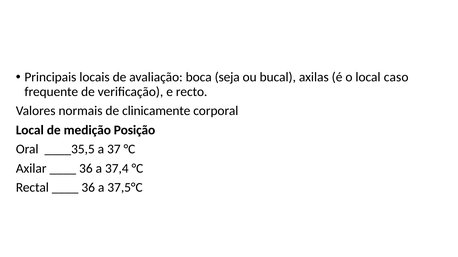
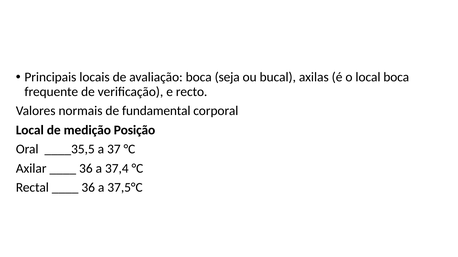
local caso: caso -> boca (396, 77)
clinicamente: clinicamente -> fundamental (156, 111)
